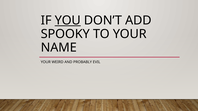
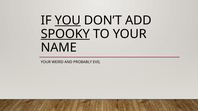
SPOOKY underline: none -> present (65, 34)
